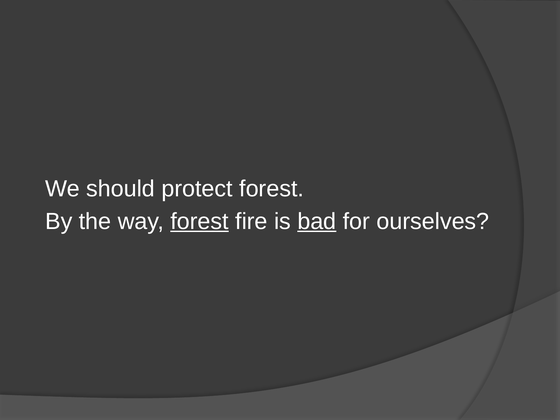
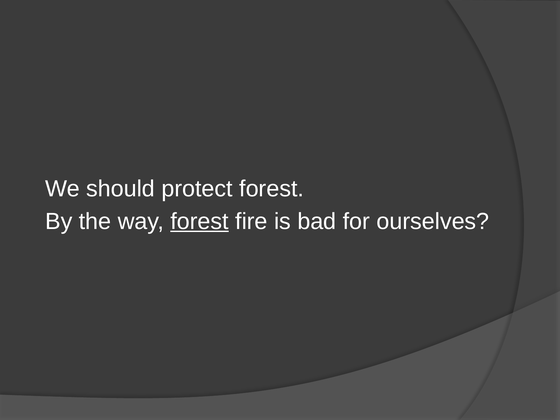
bad underline: present -> none (317, 221)
